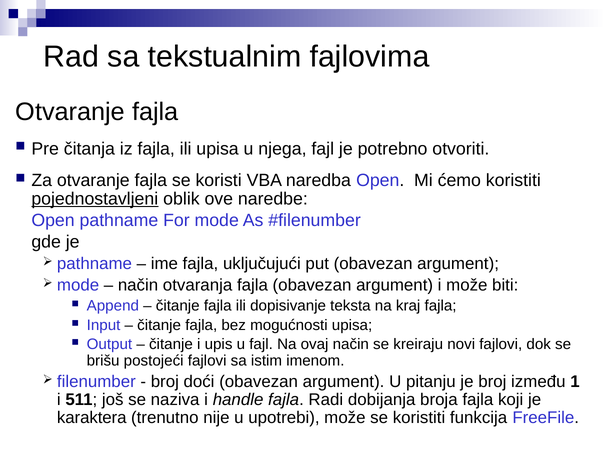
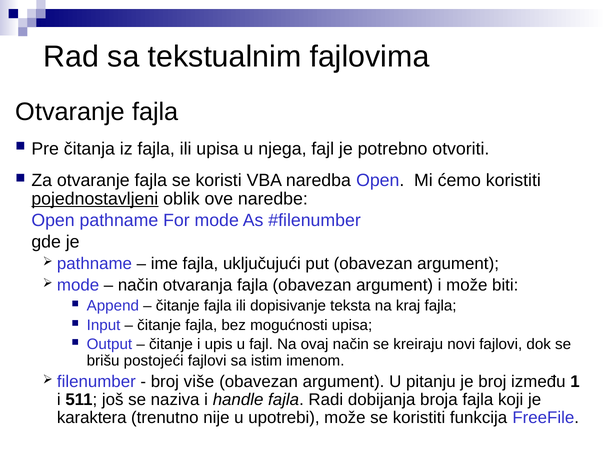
doći: doći -> više (199, 382)
